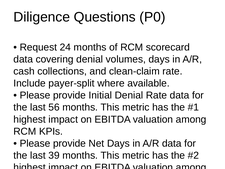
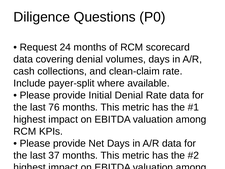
56: 56 -> 76 (54, 107)
39: 39 -> 37 (54, 155)
